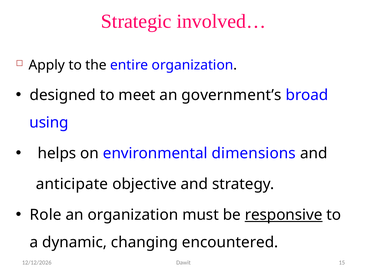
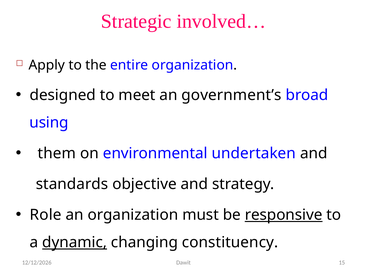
helps: helps -> them (57, 154)
dimensions: dimensions -> undertaken (254, 154)
anticipate: anticipate -> standards (72, 184)
dynamic underline: none -> present (75, 243)
encountered: encountered -> constituency (230, 243)
